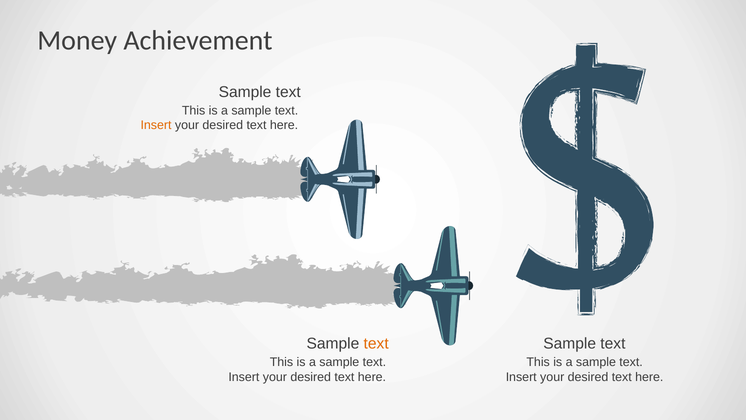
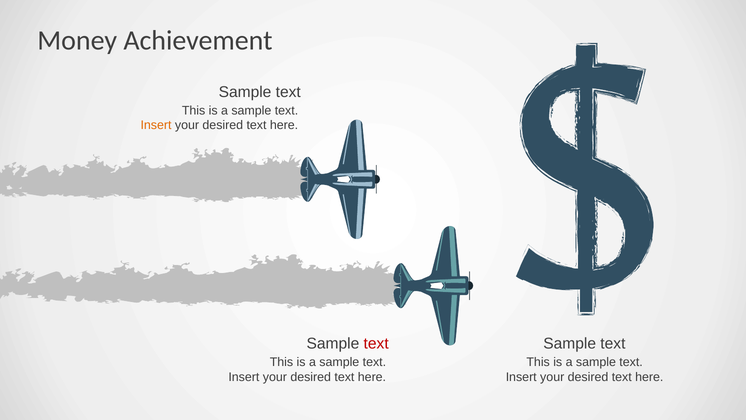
text colour: orange -> red (376, 344)
